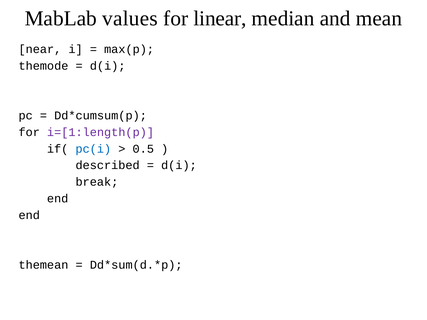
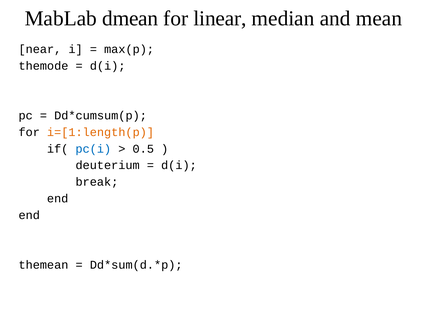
values: values -> dmean (130, 19)
i=[1:length(p colour: purple -> orange (100, 132)
described: described -> deuterium (108, 165)
